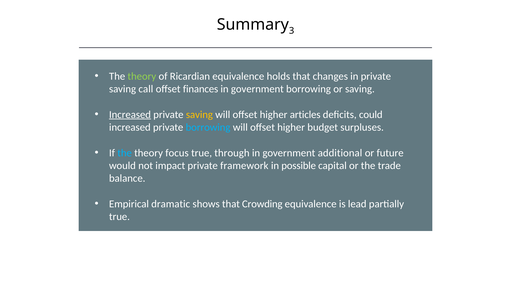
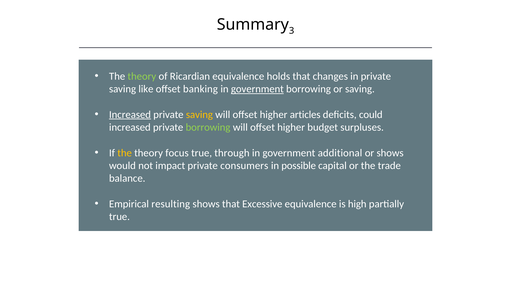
call: call -> like (146, 89)
finances: finances -> banking (200, 89)
government underline: none -> present (257, 89)
borrowing colour: light blue -> light green (208, 128)
the colour: light blue -> yellow (125, 153)
or future: future -> shows (390, 153)
framework: framework -> consumers (244, 166)
dramatic: dramatic -> resulting (171, 204)
Crowding: Crowding -> Excessive (262, 204)
lead: lead -> high (357, 204)
